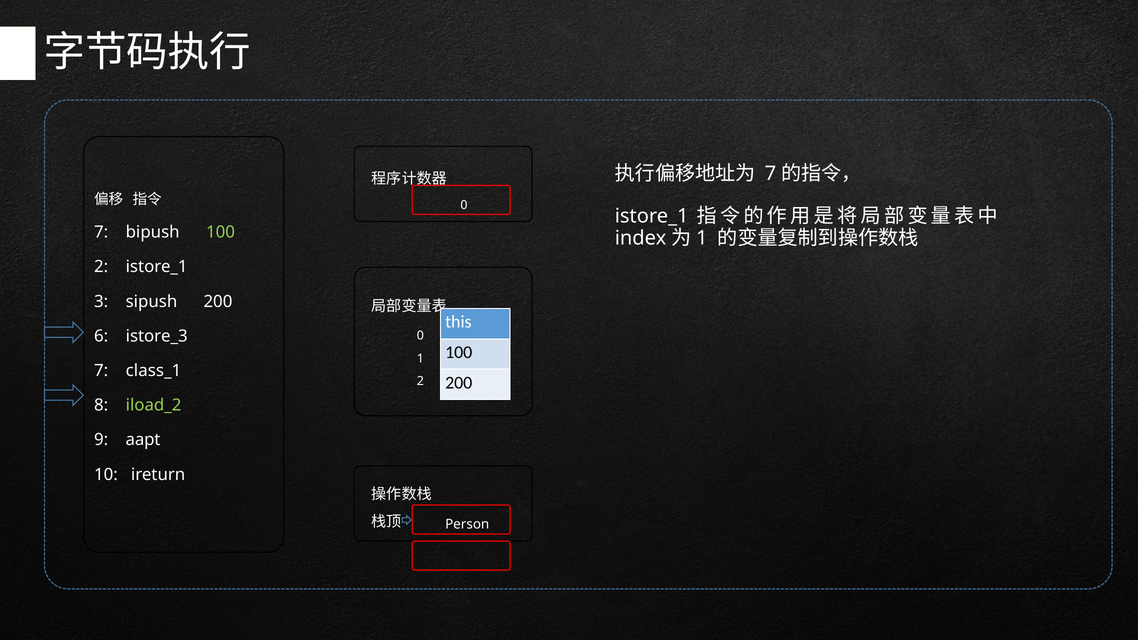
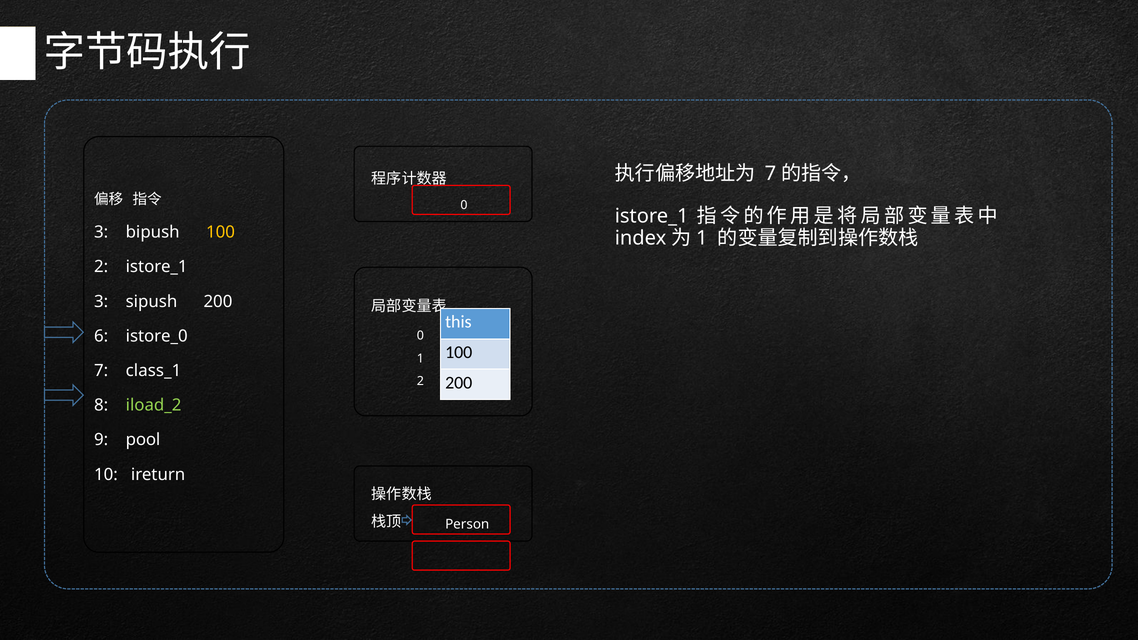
7: 7 -> 3 (101, 232)
100 colour: light green -> yellow (220, 232)
istore_3: istore_3 -> istore_0 (157, 336)
aapt: aapt -> pool (143, 440)
